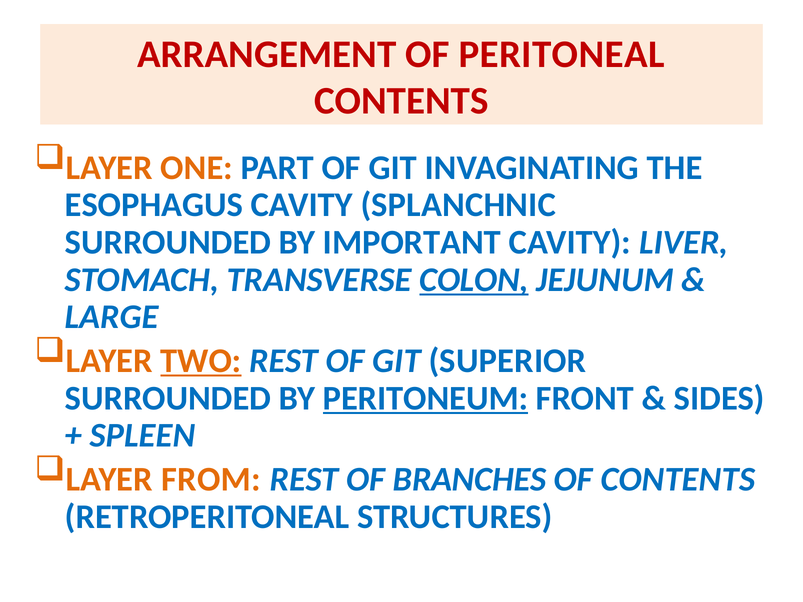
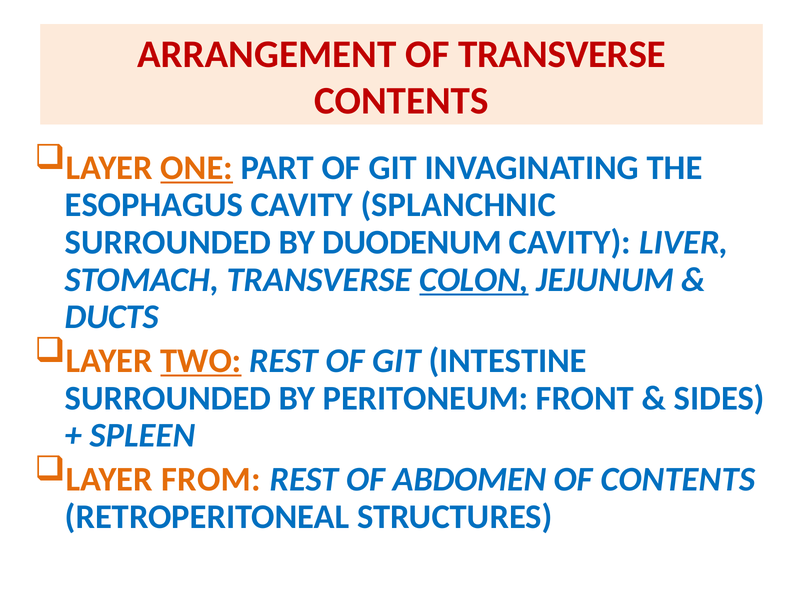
OF PERITONEAL: PERITONEAL -> TRANSVERSE (562, 54)
ONE underline: none -> present (197, 168)
IMPORTANT: IMPORTANT -> DUODENUM (412, 242)
LARGE: LARGE -> DUCTS (112, 317)
SUPERIOR: SUPERIOR -> INTESTINE (508, 361)
PERITONEUM underline: present -> none (426, 398)
BRANCHES: BRANCHES -> ABDOMEN (470, 479)
